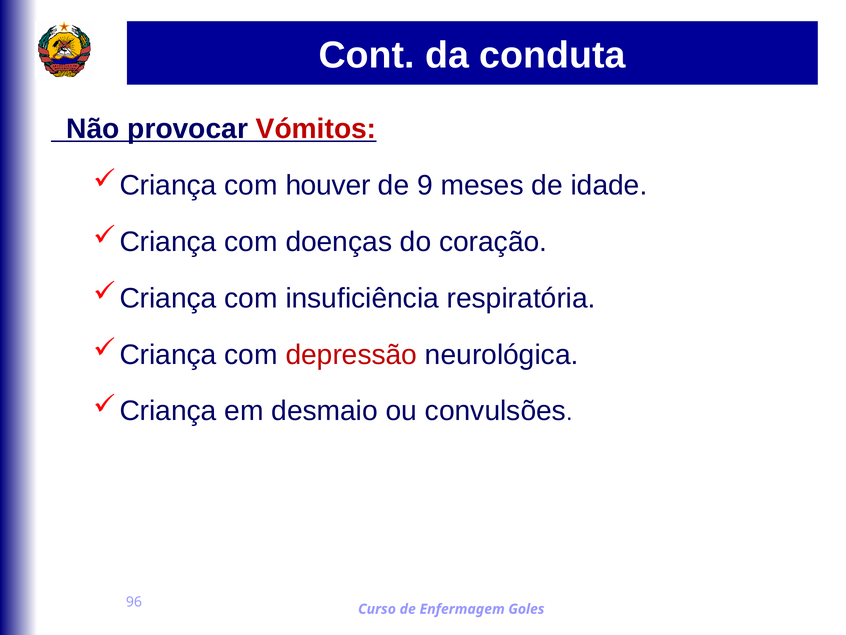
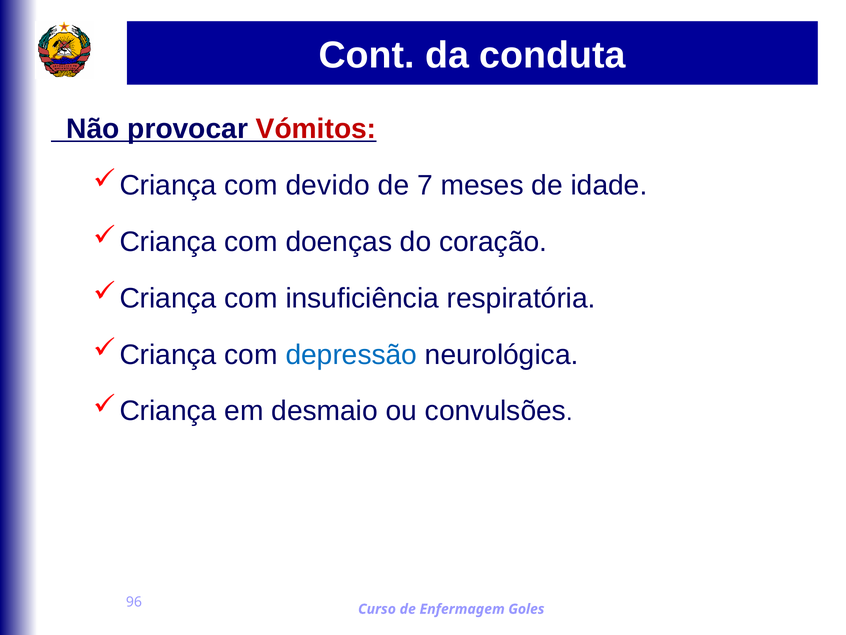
houver: houver -> devido (328, 185)
9: 9 -> 7 (425, 185)
depressão colour: red -> blue (351, 354)
